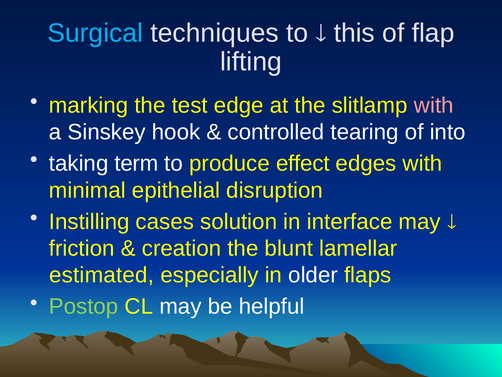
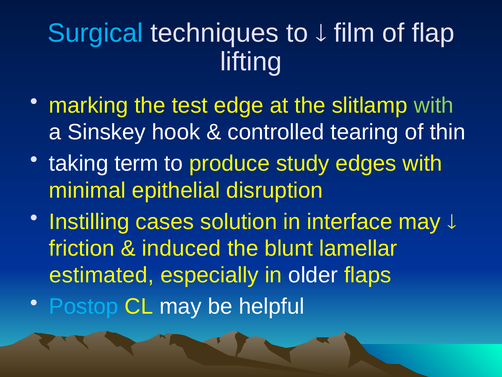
this: this -> film (354, 33)
with colour: pink -> light green (434, 105)
into: into -> thin (448, 132)
effect: effect -> study (303, 163)
creation: creation -> induced (181, 248)
Postop colour: light green -> light blue (84, 306)
